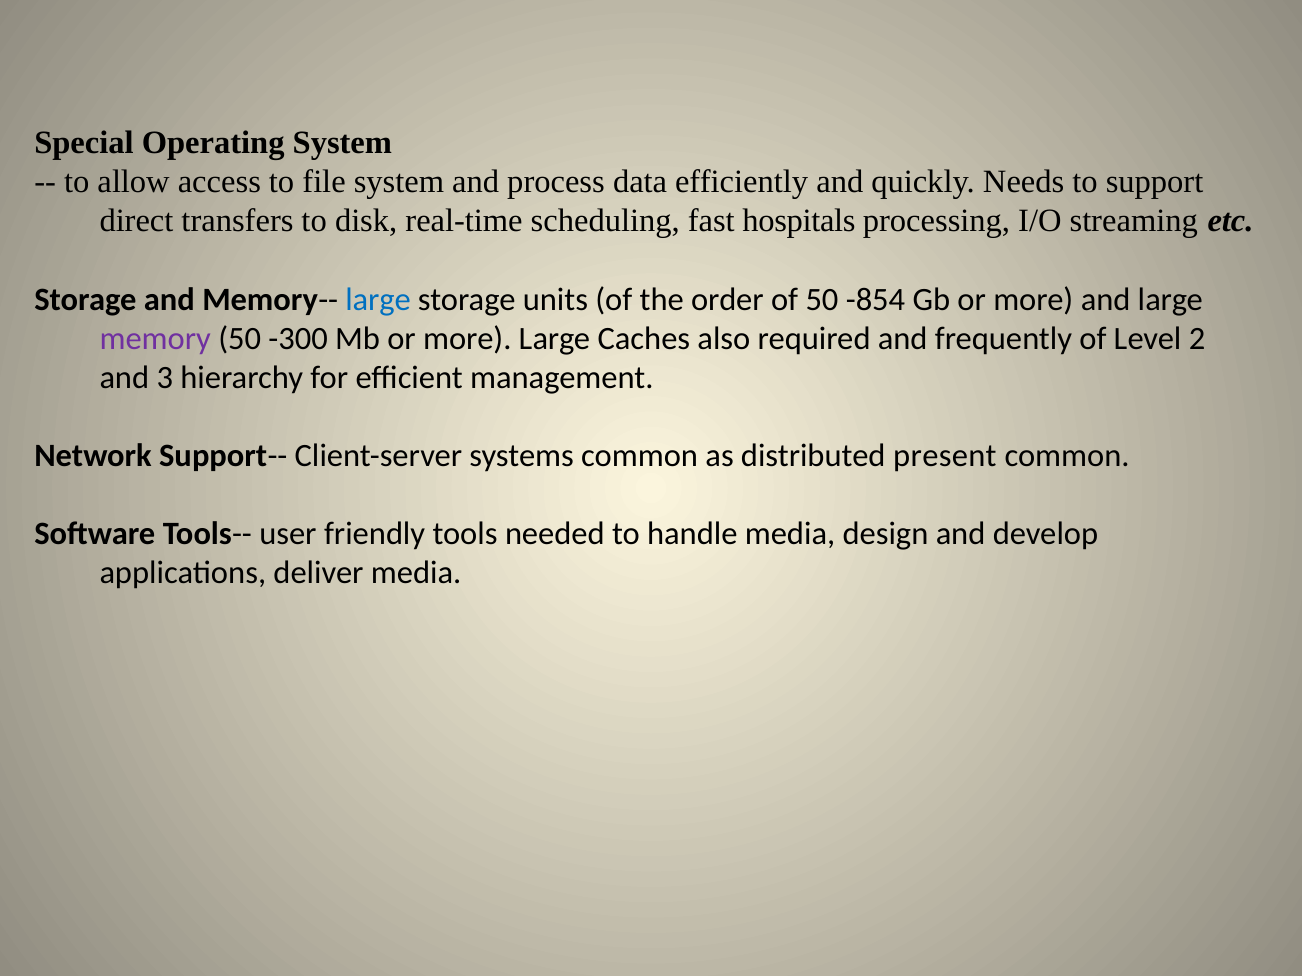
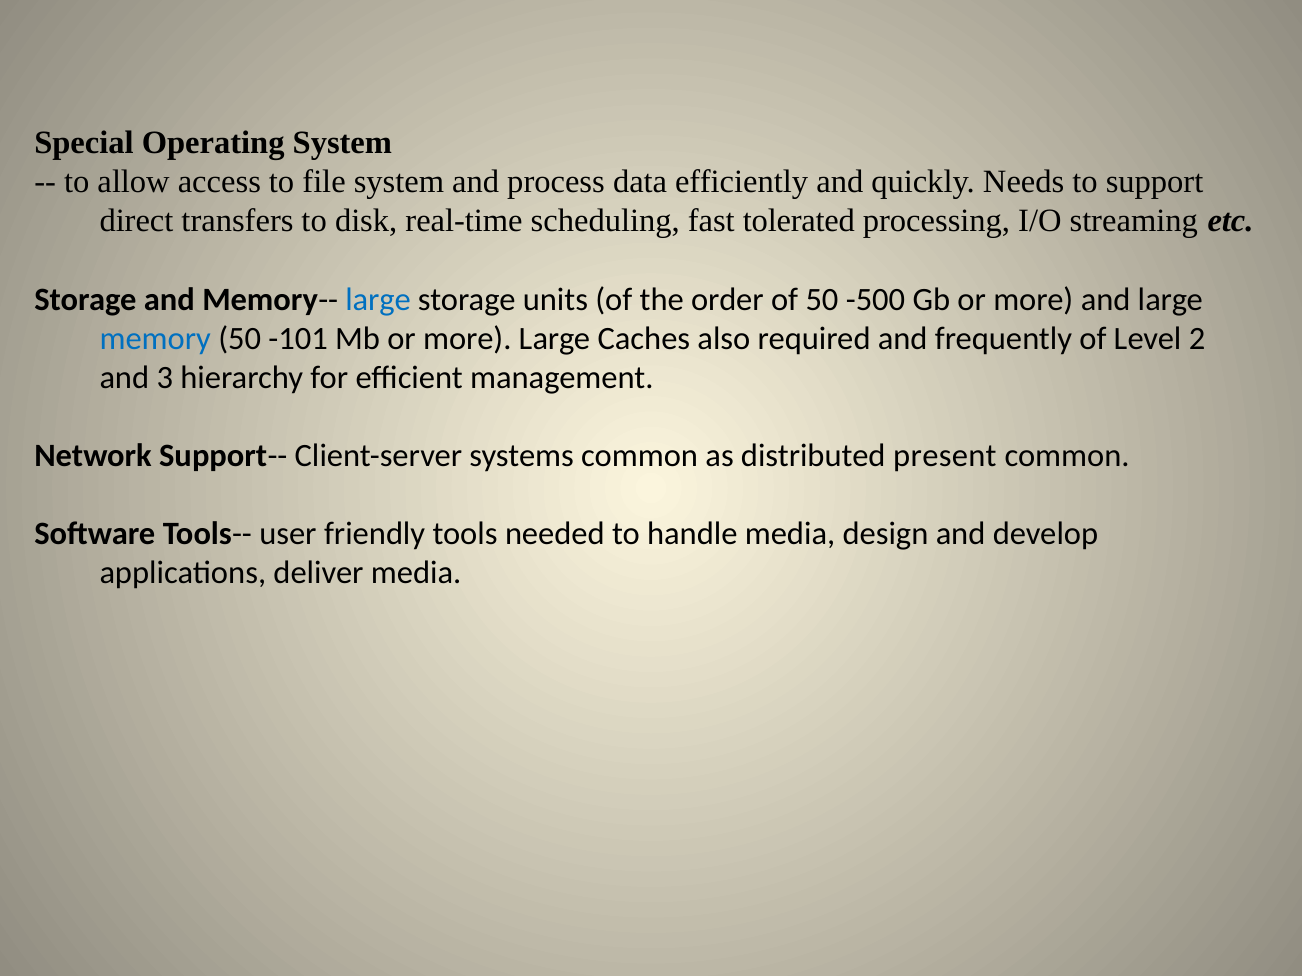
hospitals: hospitals -> tolerated (799, 221)
-854: -854 -> -500 (875, 299)
memory colour: purple -> blue (155, 338)
-300: -300 -> -101 (298, 338)
